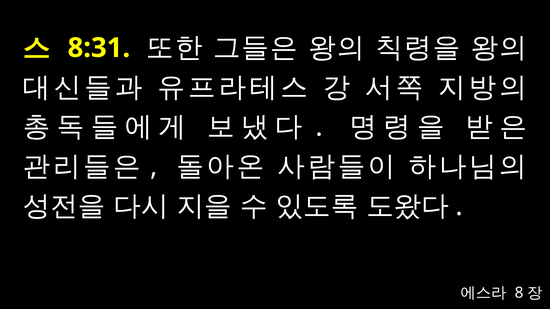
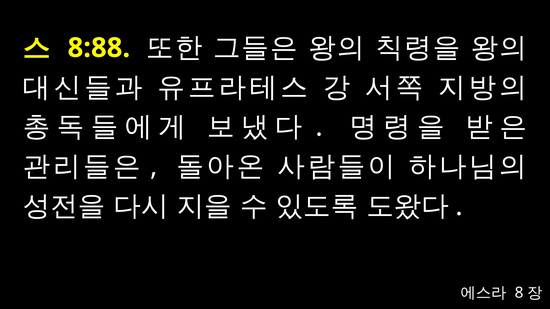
8:31: 8:31 -> 8:88 (99, 48)
